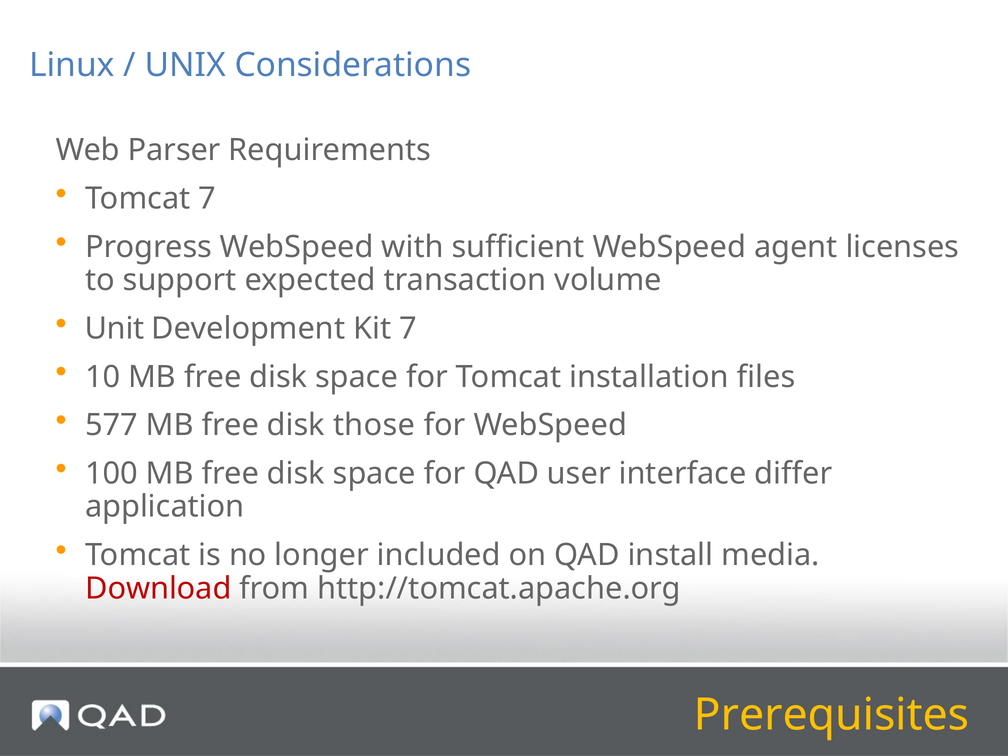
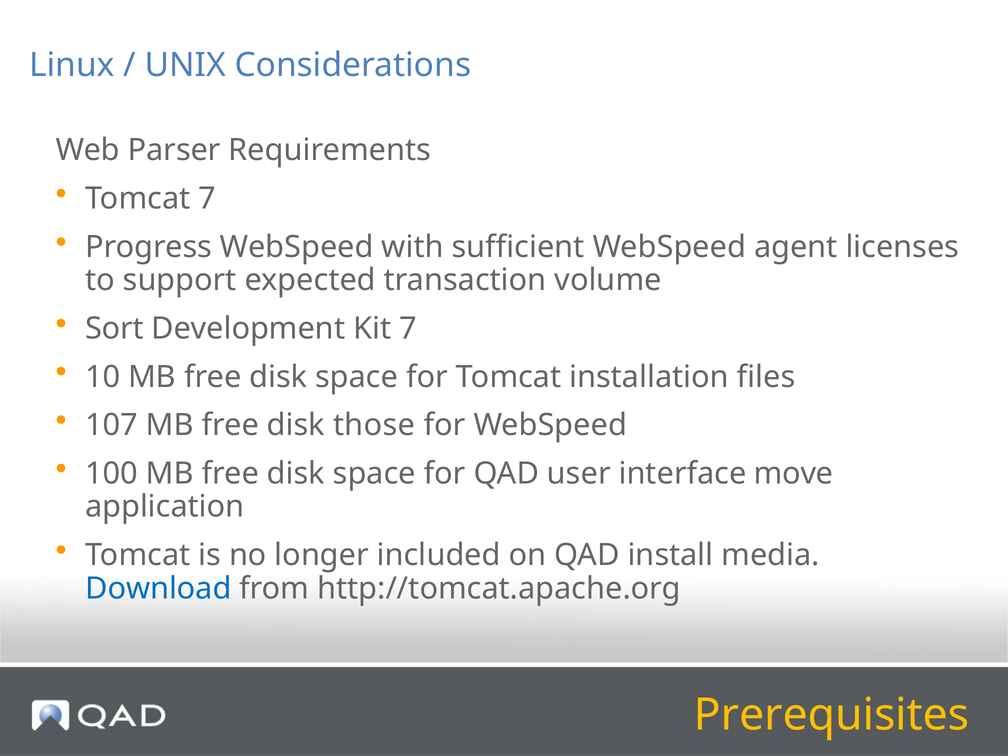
Unit: Unit -> Sort (114, 329)
577: 577 -> 107 (112, 425)
differ: differ -> move (794, 474)
Download colour: red -> blue (158, 588)
